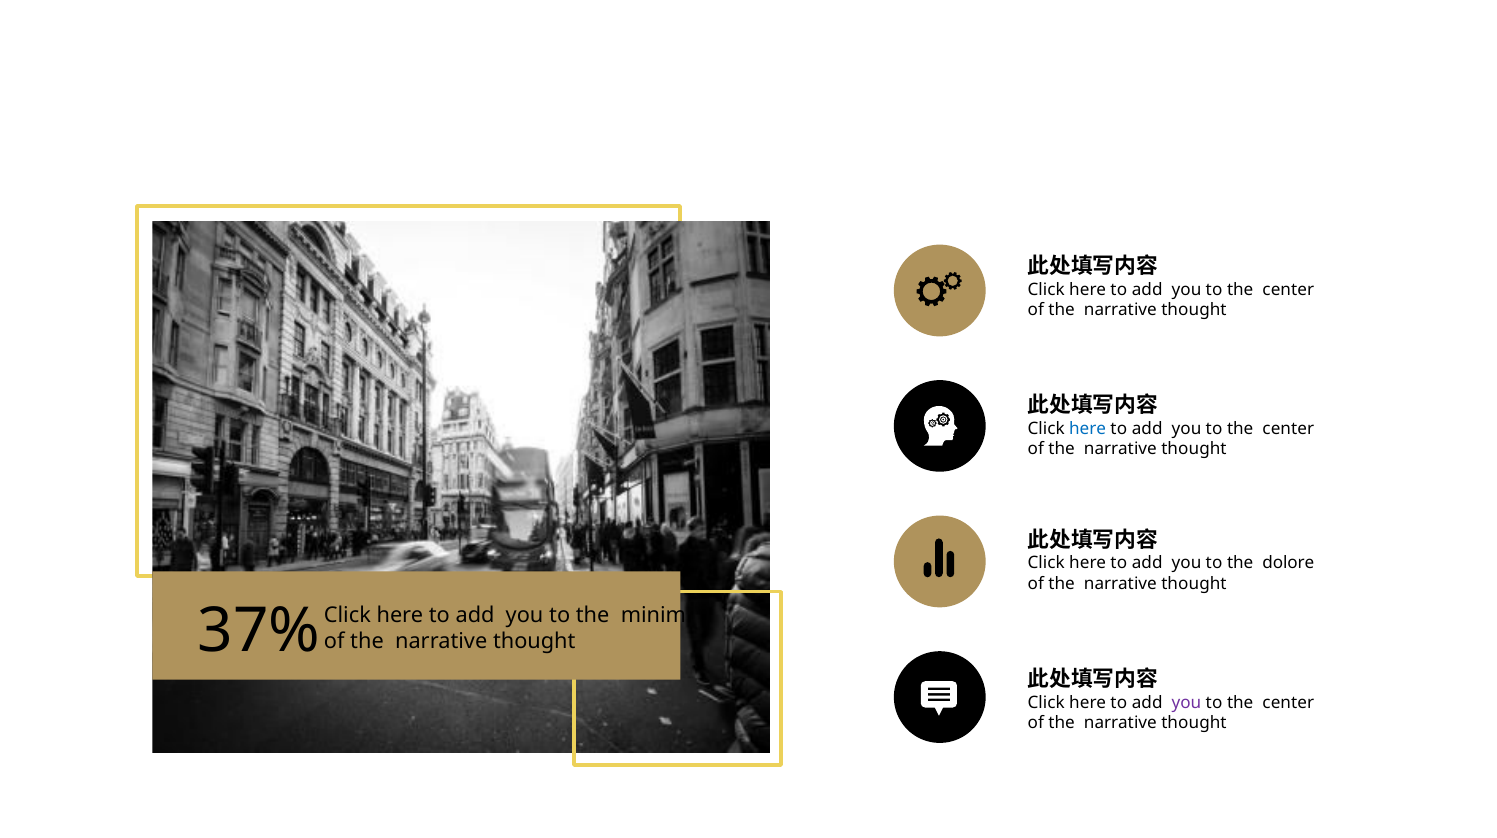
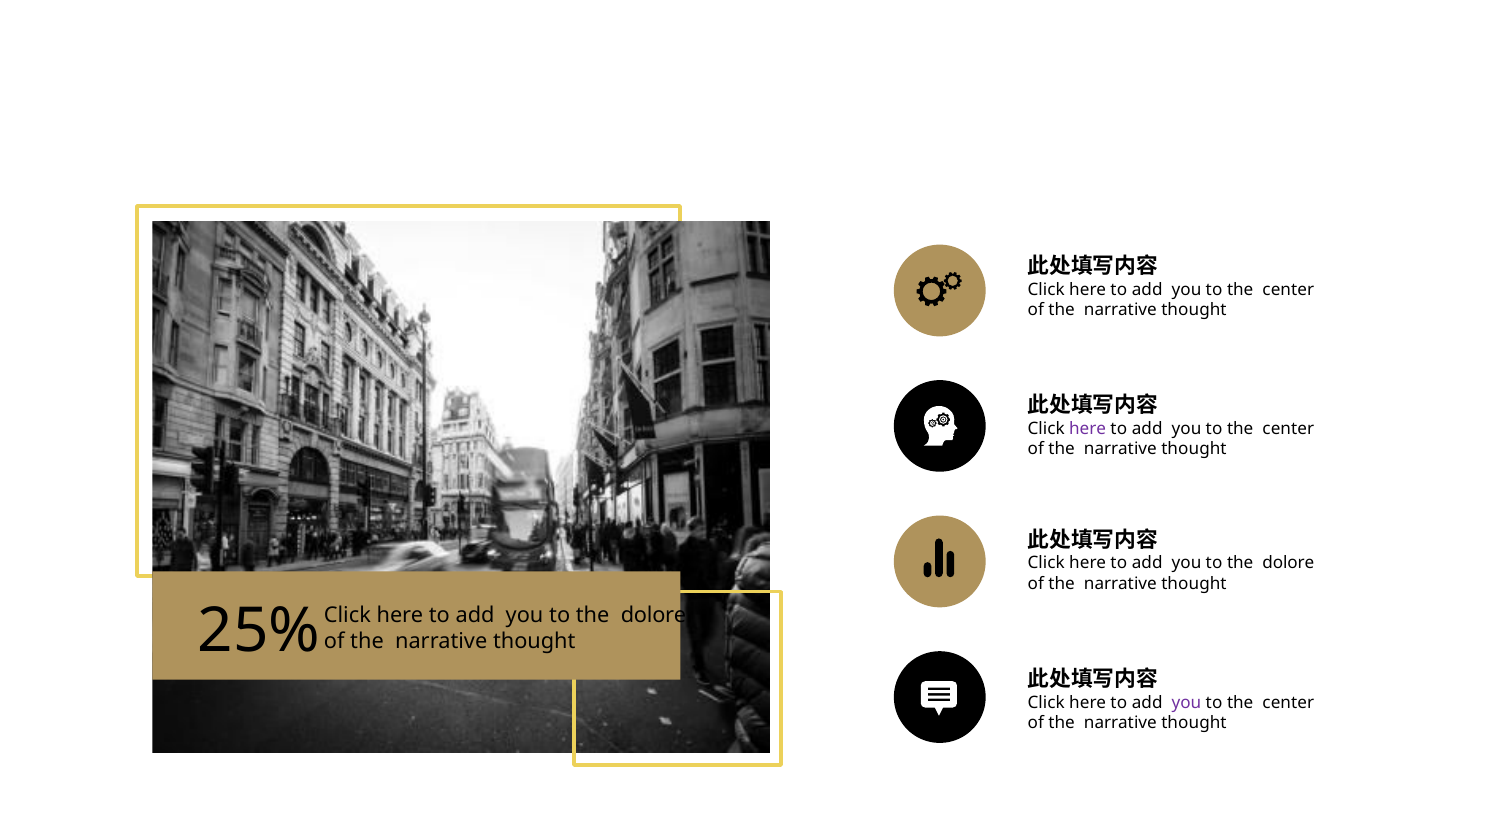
here colour: blue -> purple (1088, 429)
37%: 37% -> 25% (259, 632)
minim: minim -> dolore (654, 616)
